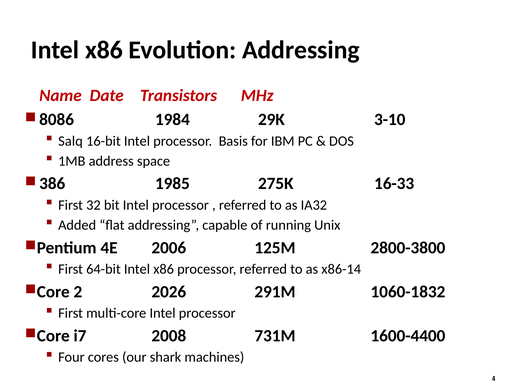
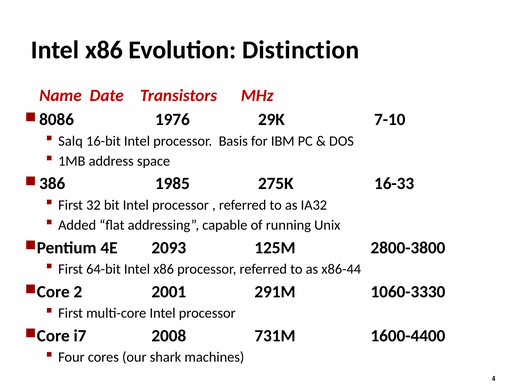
Evolution Addressing: Addressing -> Distinction (301, 50)
1984: 1984 -> 1976 (172, 120)
3-10: 3-10 -> 7-10 (390, 120)
2006: 2006 -> 2093 (169, 248)
x86-14: x86-14 -> x86-44 (341, 269)
2026: 2026 -> 2001 (169, 292)
1060-1832: 1060-1832 -> 1060-3330 (408, 292)
